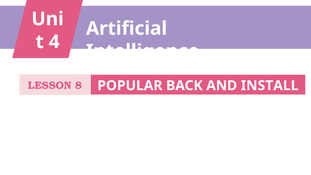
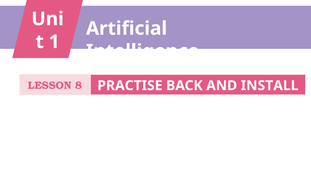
4: 4 -> 1 (54, 42)
POPULAR: POPULAR -> PRACTISE (130, 86)
